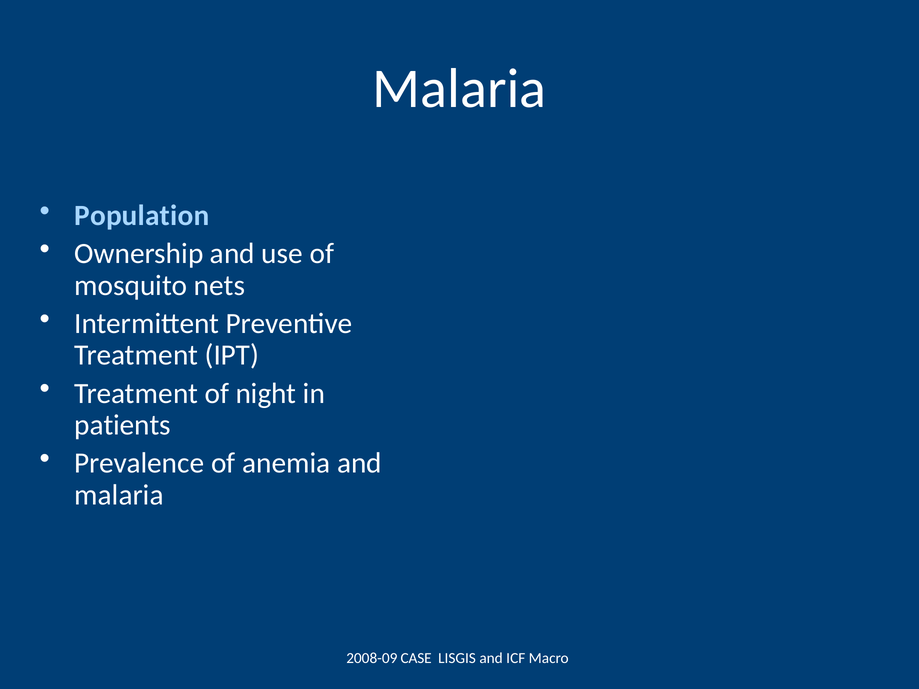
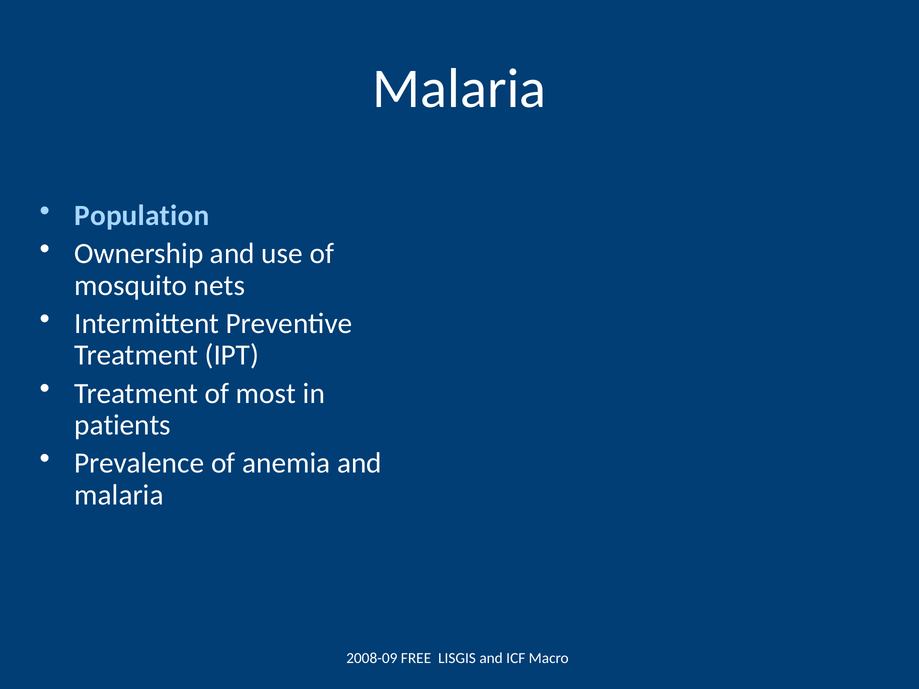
night: night -> most (266, 394)
CASE: CASE -> FREE (416, 658)
